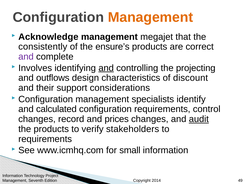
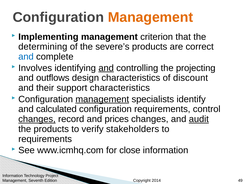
Acknowledge: Acknowledge -> Implementing (48, 37)
megajet: megajet -> criterion (157, 37)
consistently: consistently -> determining (43, 47)
ensure’s: ensure’s -> severe’s (112, 47)
and colour: purple -> blue (26, 57)
support considerations: considerations -> characteristics (120, 88)
management underline: none -> present (102, 99)
changes underline: none -> present (37, 119)
small: small -> close (130, 150)
